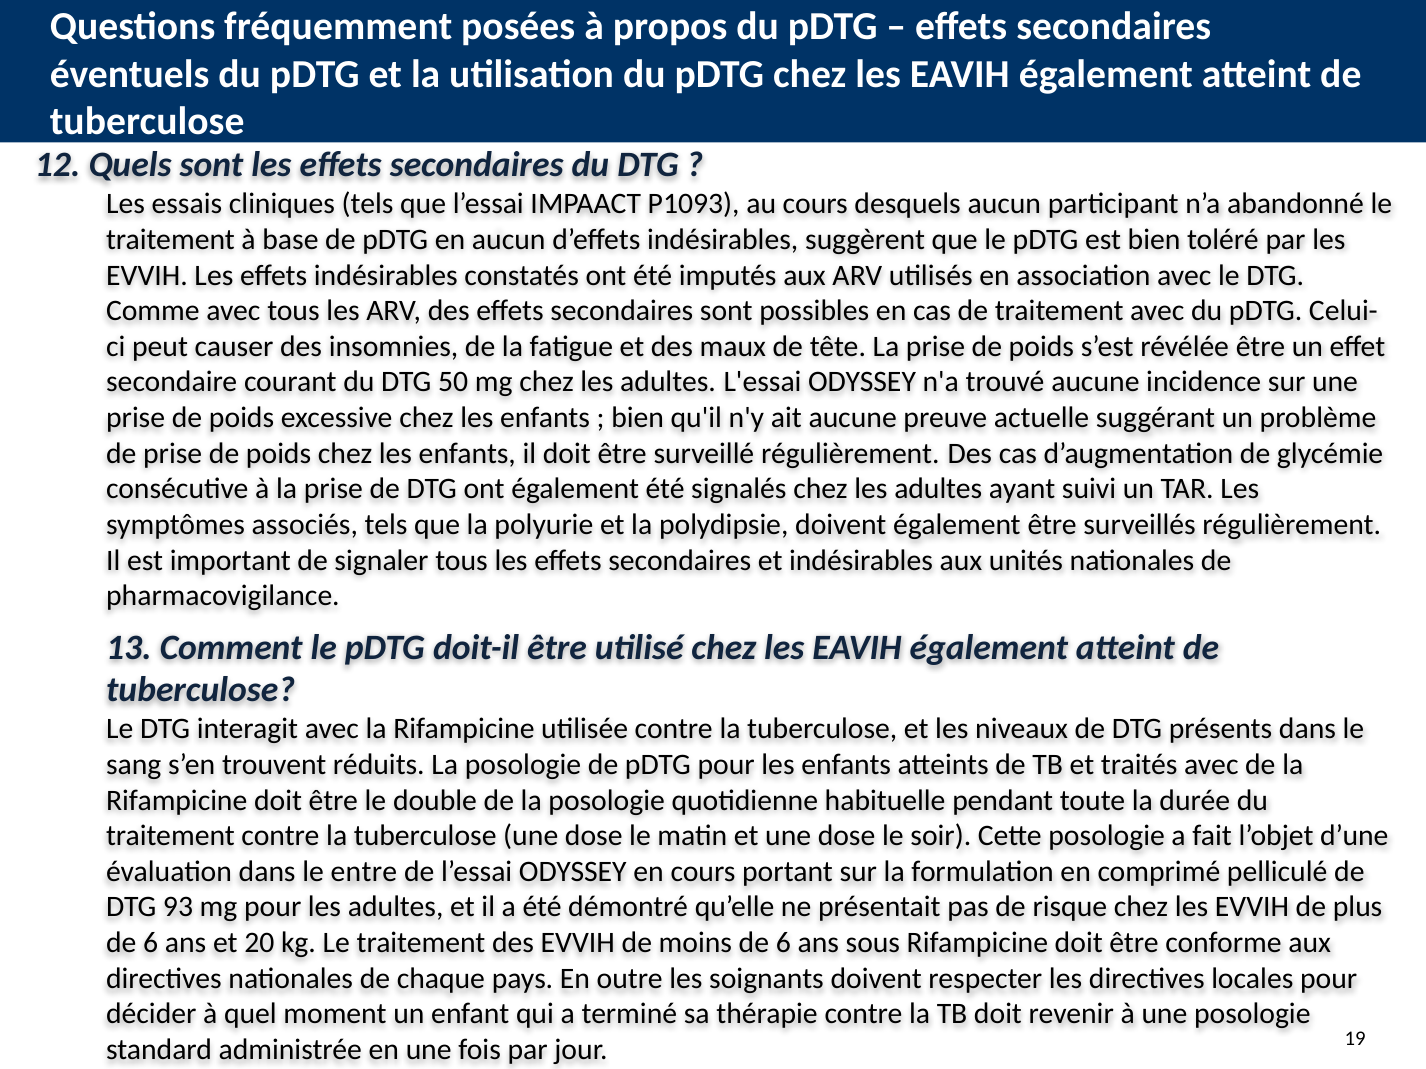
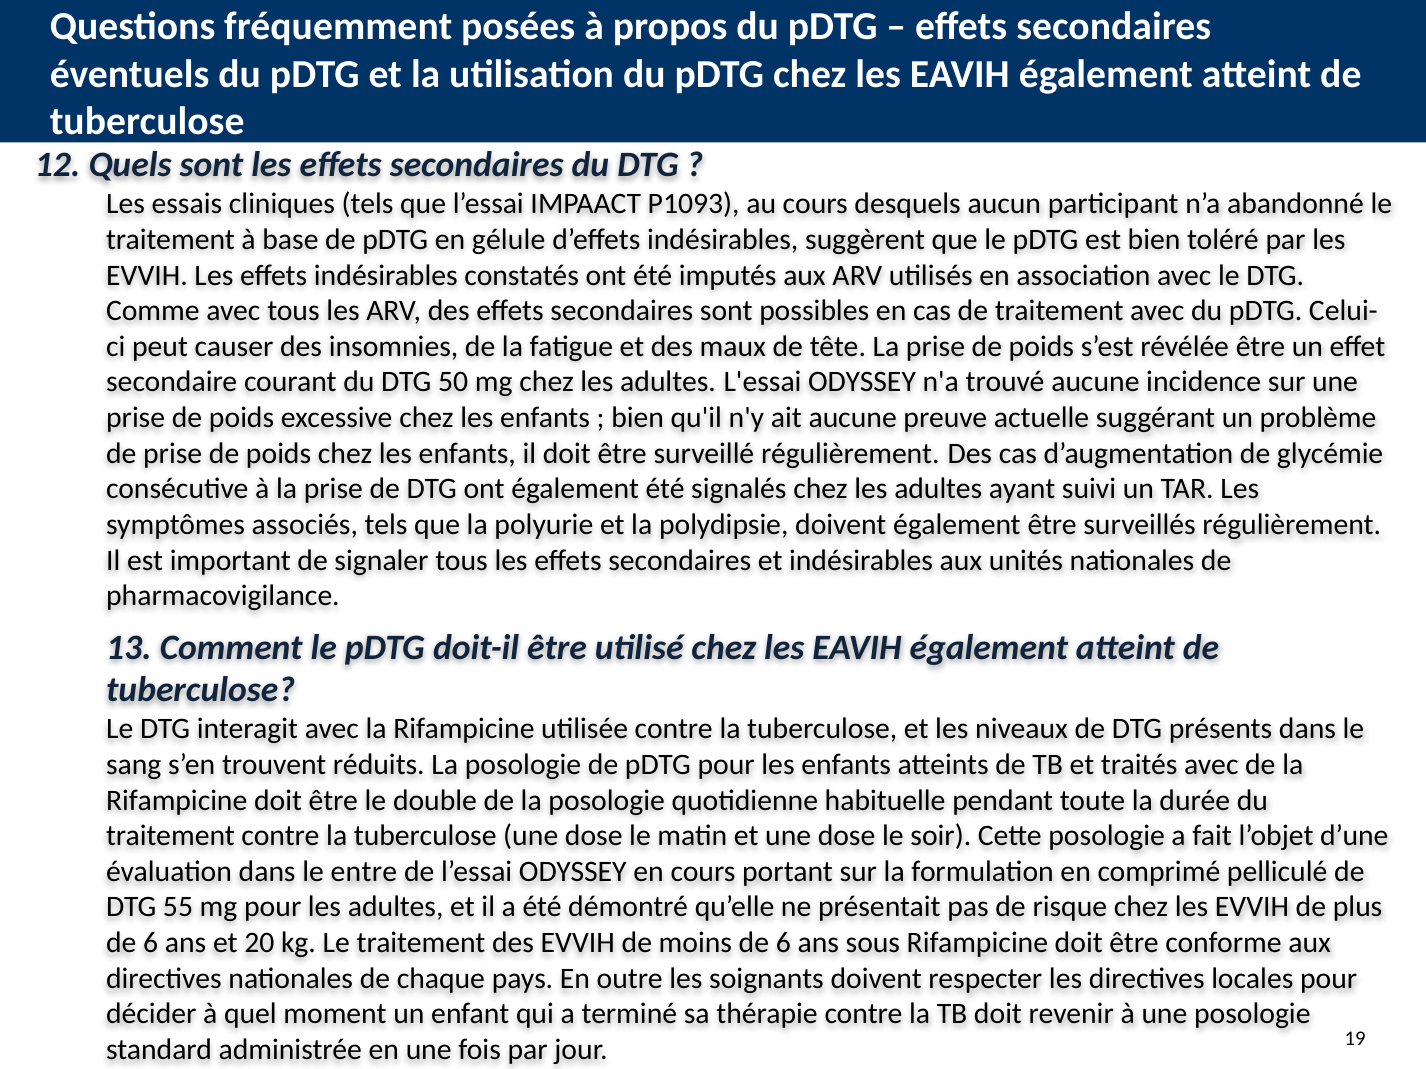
en aucun: aucun -> gélule (509, 240)
93: 93 -> 55 (178, 908)
